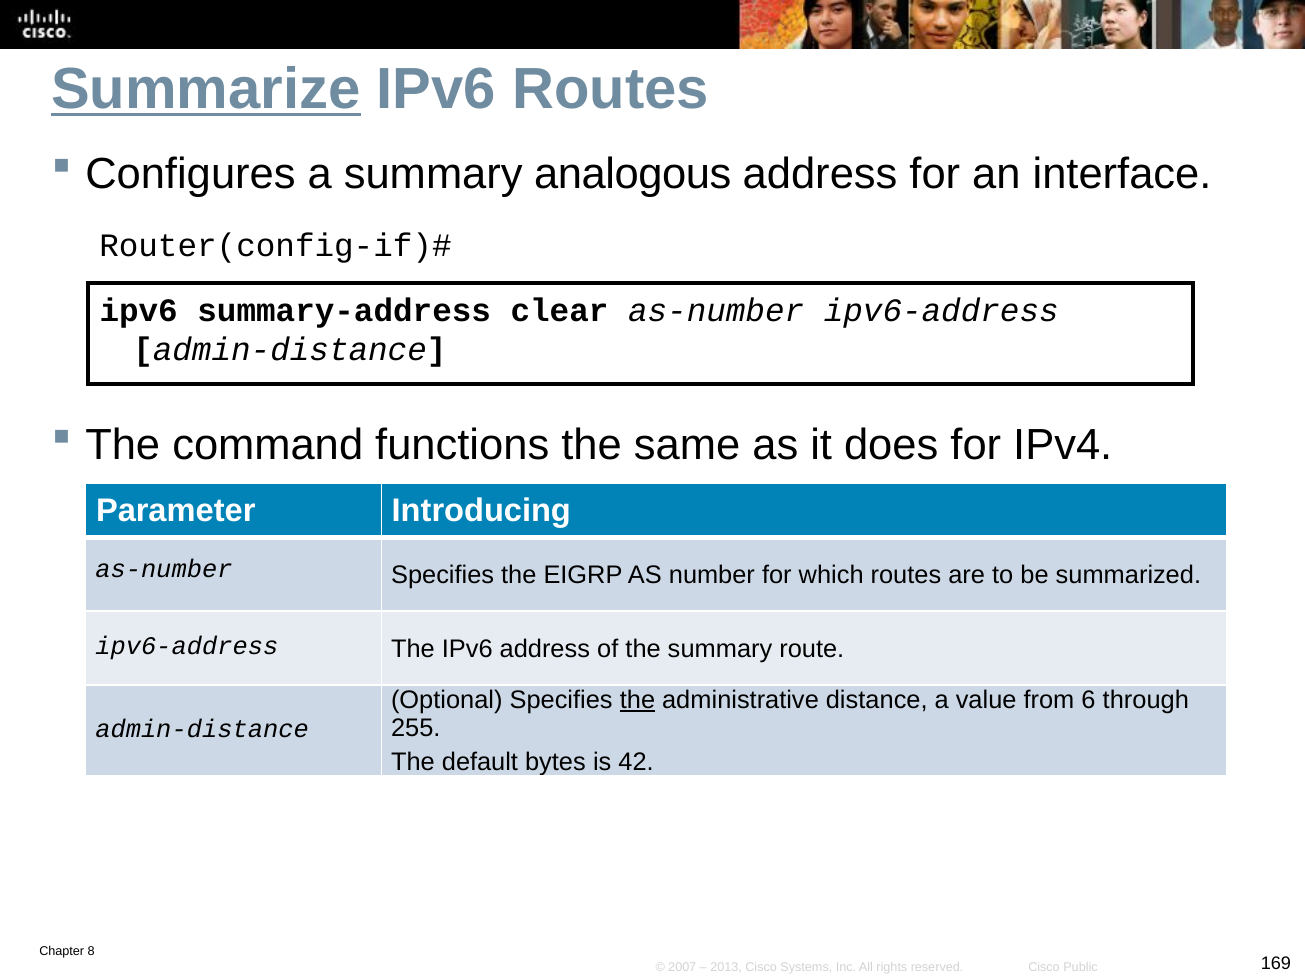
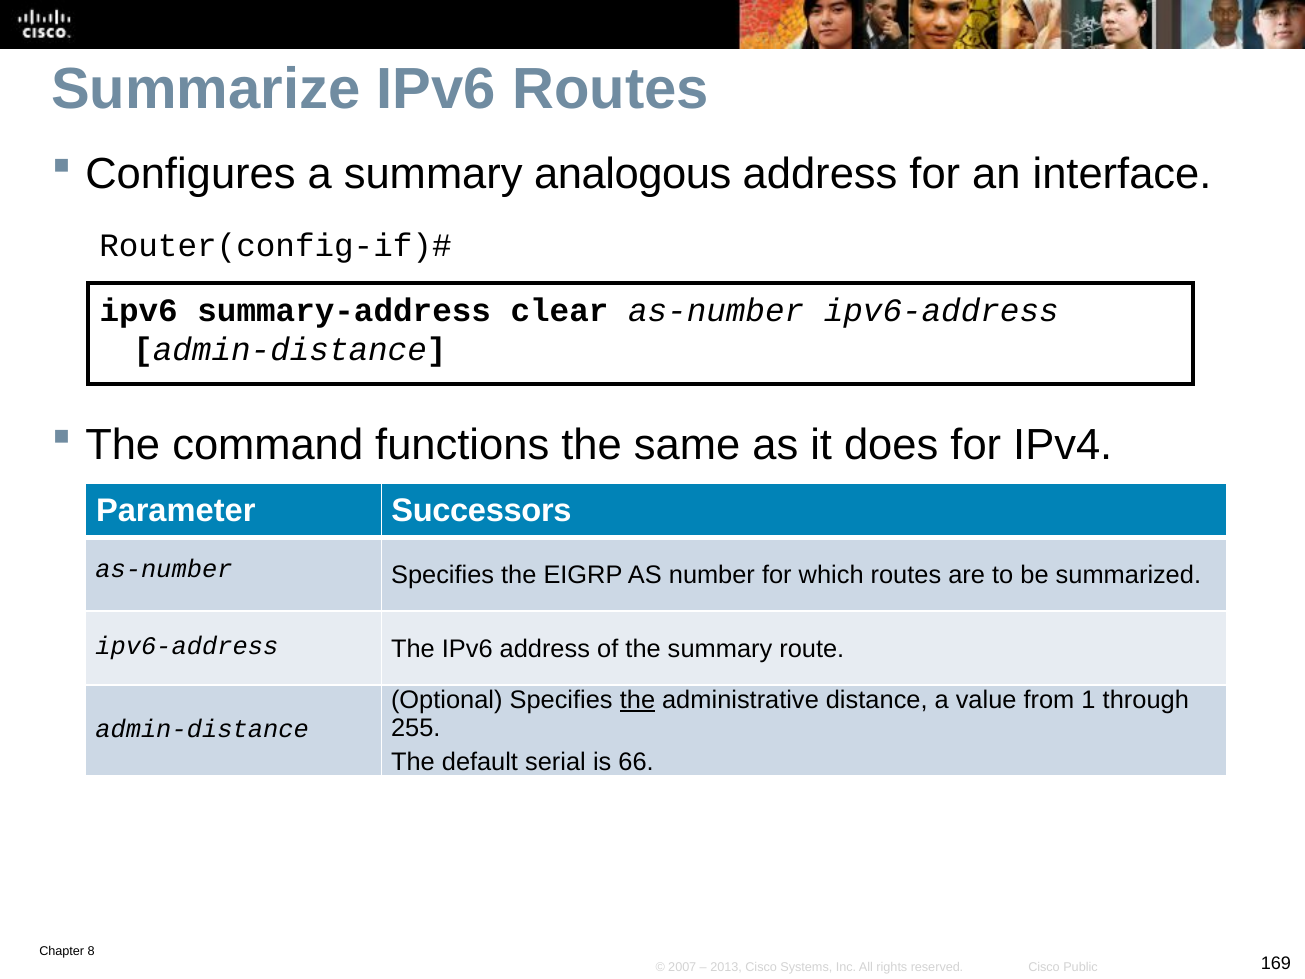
Summarize underline: present -> none (206, 90)
Introducing: Introducing -> Successors (481, 511)
6: 6 -> 1 (1088, 700)
bytes: bytes -> serial (555, 762)
42: 42 -> 66 (636, 762)
